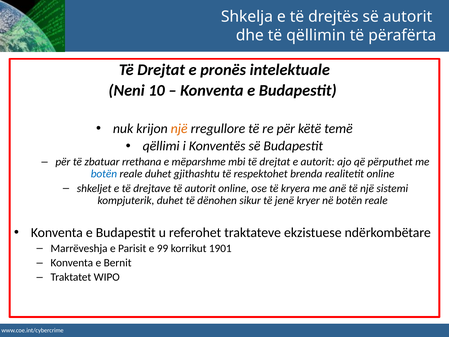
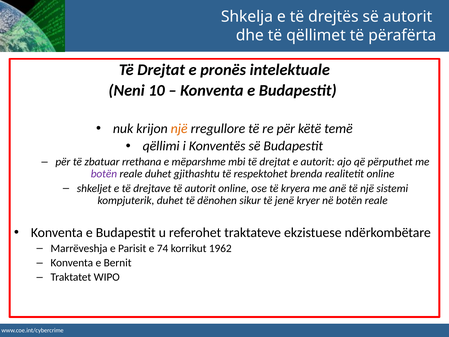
qëllimin: qëllimin -> qëllimet (316, 35)
botën colour: blue -> purple (104, 174)
99: 99 -> 74 (163, 248)
1901: 1901 -> 1962 (220, 248)
